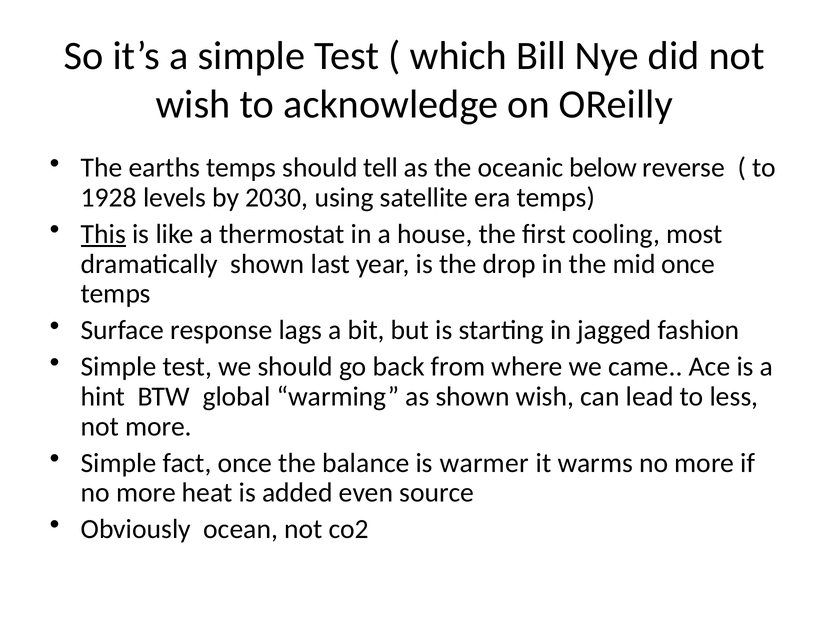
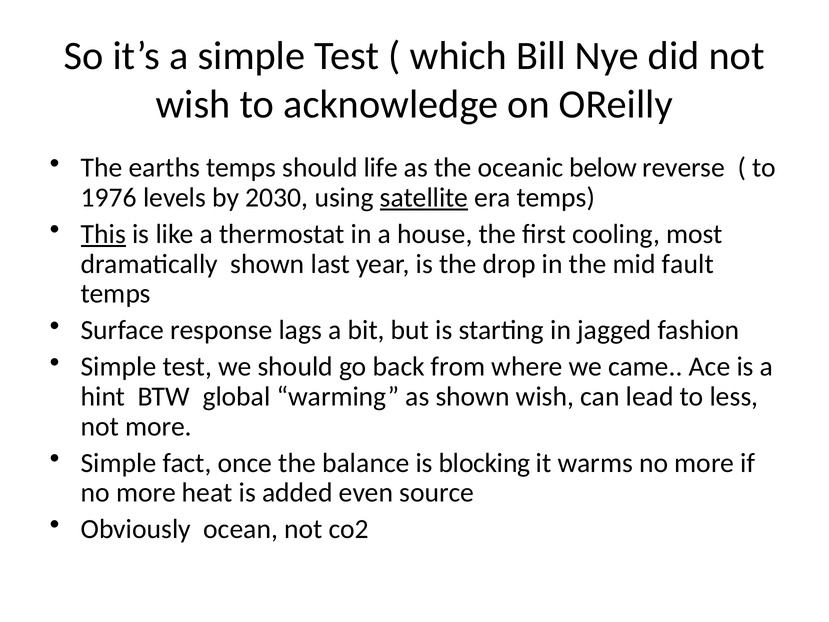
tell: tell -> life (381, 168)
1928: 1928 -> 1976 (109, 198)
satellite underline: none -> present (424, 198)
mid once: once -> fault (688, 264)
warmer: warmer -> blocking (484, 463)
